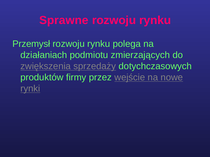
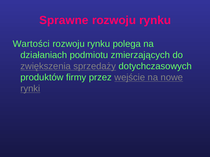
Przemysł: Przemysł -> Wartości (31, 44)
